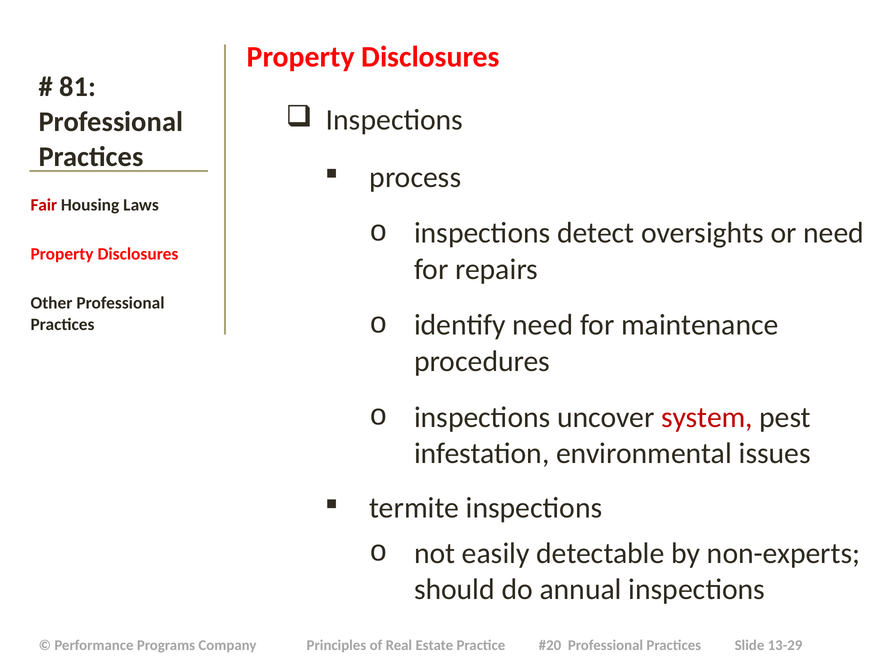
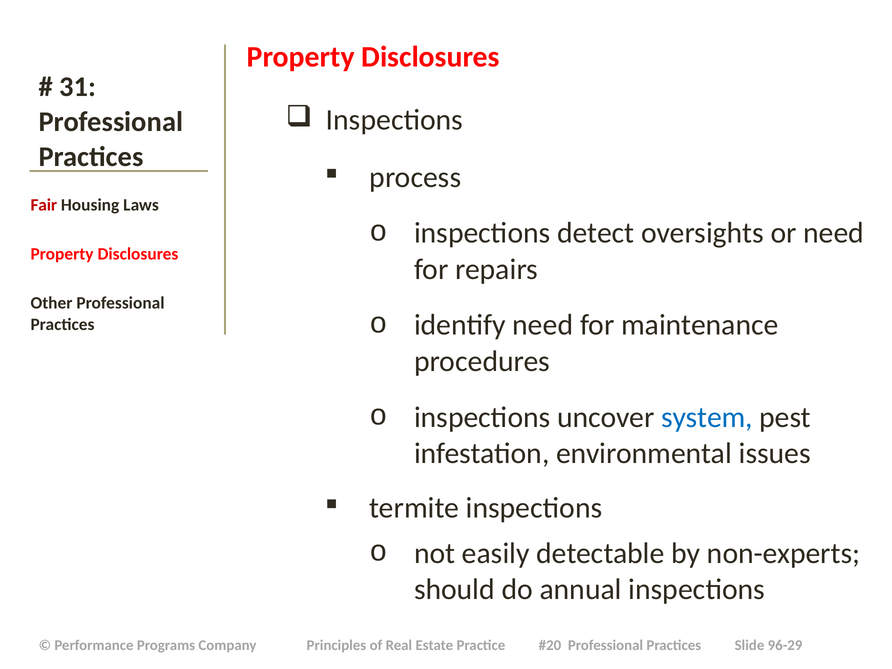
81: 81 -> 31 (78, 87)
system colour: red -> blue (707, 417)
13-29: 13-29 -> 96-29 (785, 646)
